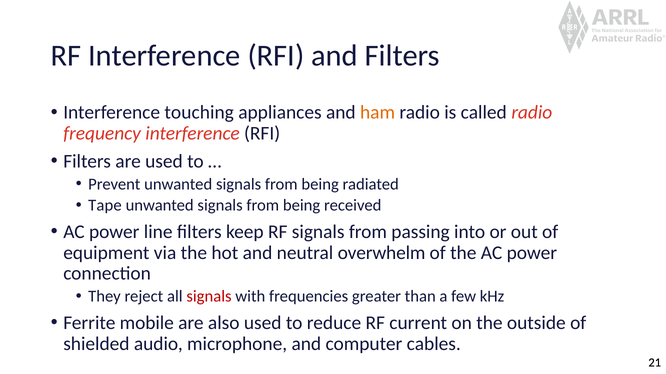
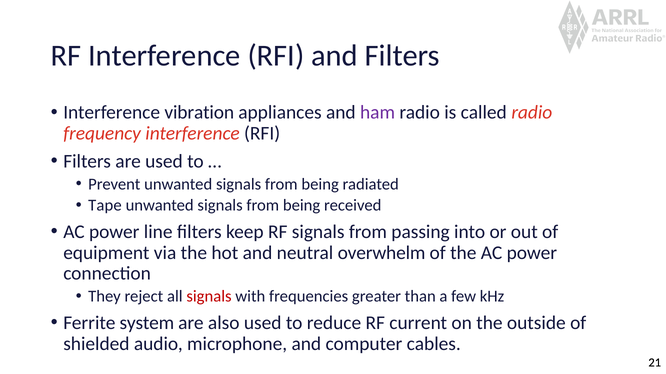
touching: touching -> vibration (199, 113)
ham colour: orange -> purple (378, 113)
mobile: mobile -> system (147, 323)
